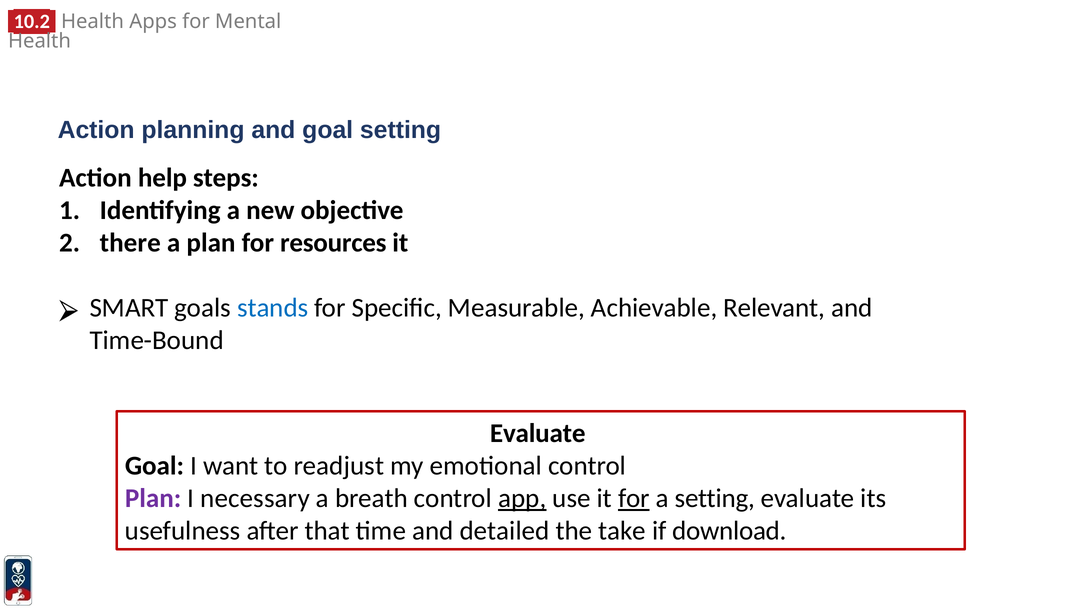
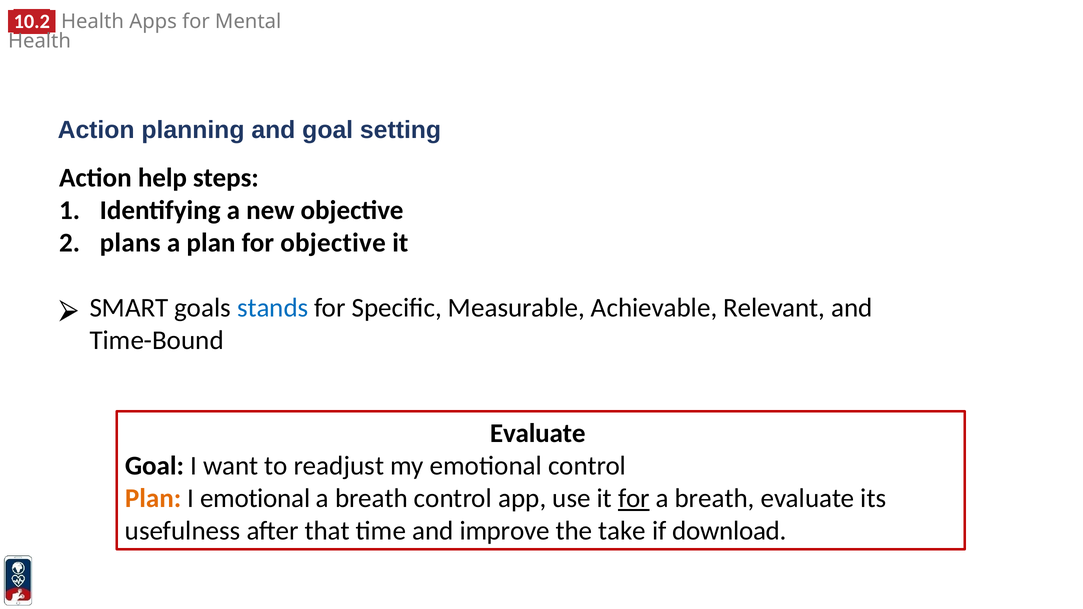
there: there -> plans (130, 243)
for resources: resources -> objective (333, 243)
Plan colour: purple -> orange (153, 499)
I necessary: necessary -> emotional (255, 499)
app underline: present -> none (522, 499)
setting: setting -> breath (715, 499)
detailed: detailed -> improve (505, 531)
